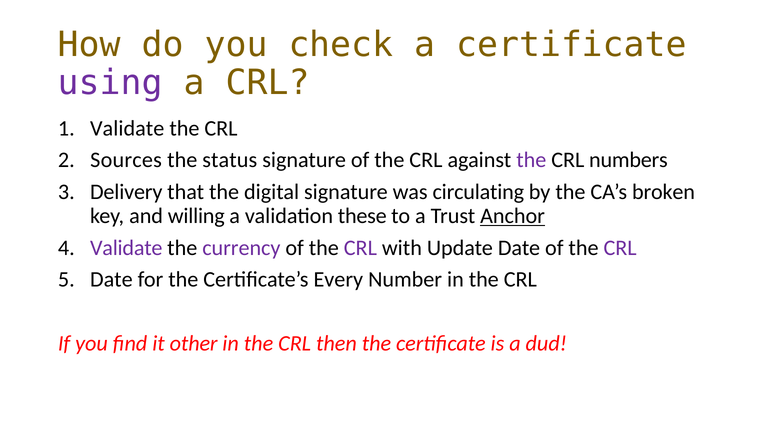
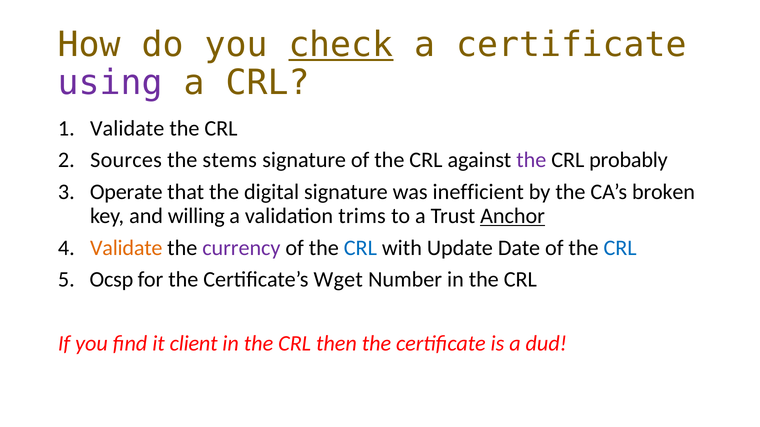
check underline: none -> present (341, 45)
status: status -> stems (230, 160)
numbers: numbers -> probably (628, 160)
Delivery: Delivery -> Operate (126, 192)
circulating: circulating -> inefficient (478, 192)
these: these -> trims (362, 216)
Validate colour: purple -> orange (126, 248)
CRL colour: purple -> blue (360, 248)
CRL colour: purple -> blue (620, 248)
Date: Date -> Ocsp (111, 280)
Every: Every -> Wget (338, 280)
other: other -> client (194, 344)
